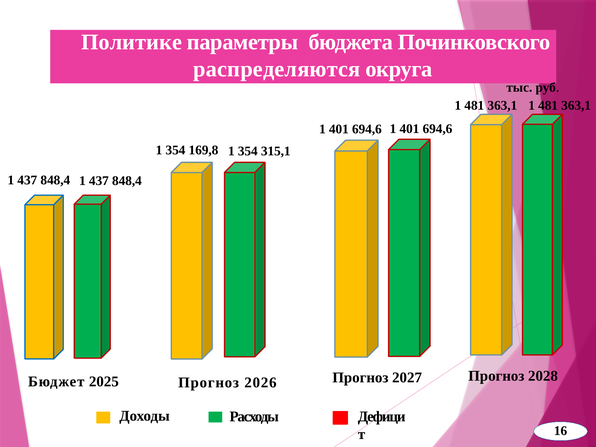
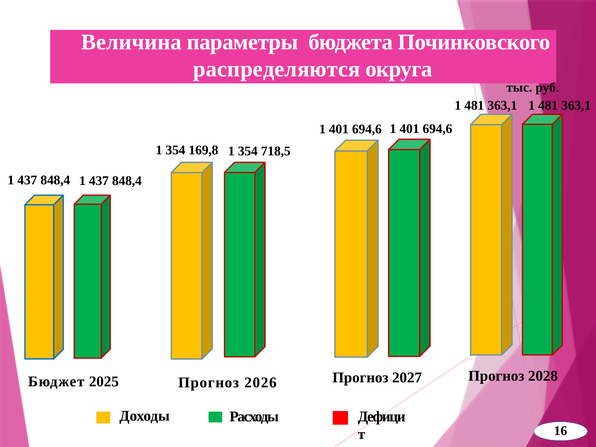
Политике: Политике -> Величина (131, 42)
315,1: 315,1 -> 718,5 (276, 151)
